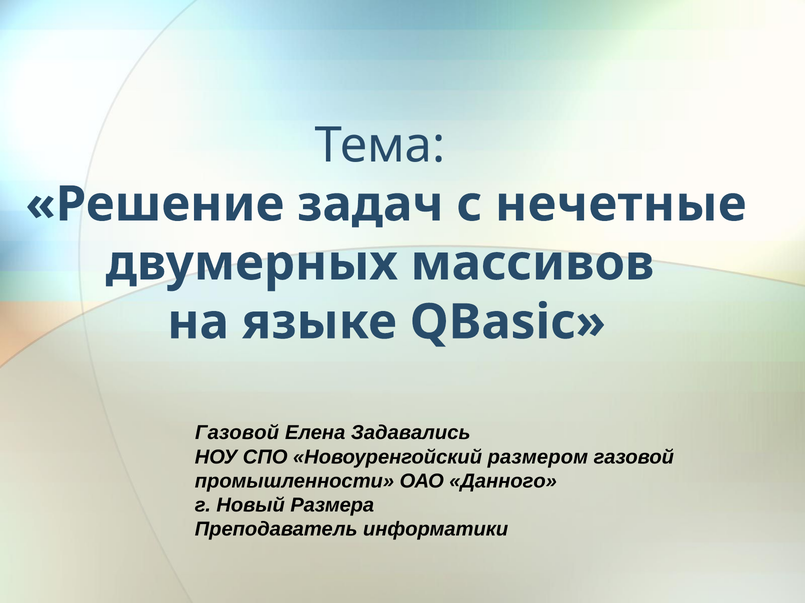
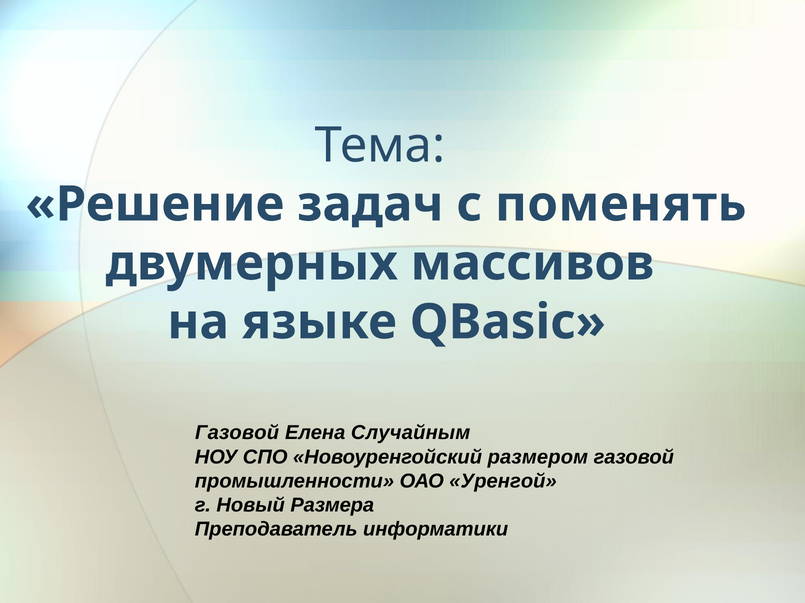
нечетные: нечетные -> поменять (621, 205)
Задавались: Задавались -> Случайным (411, 433)
Данного: Данного -> Уренгой (503, 482)
